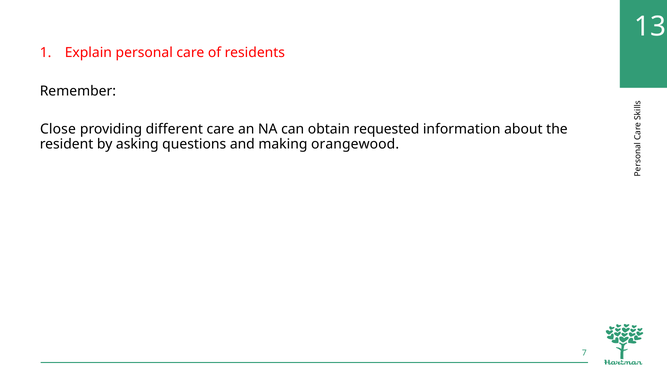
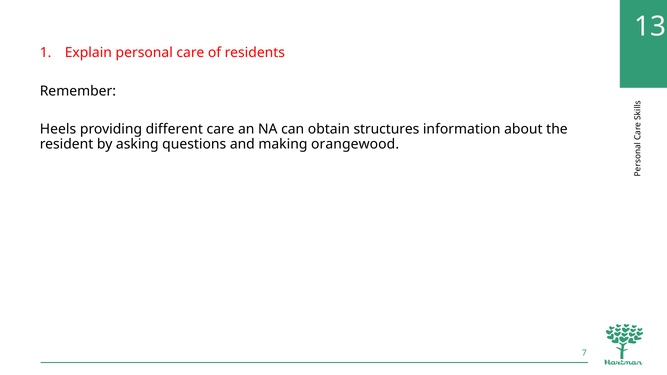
Close: Close -> Heels (58, 129)
requested: requested -> structures (386, 129)
